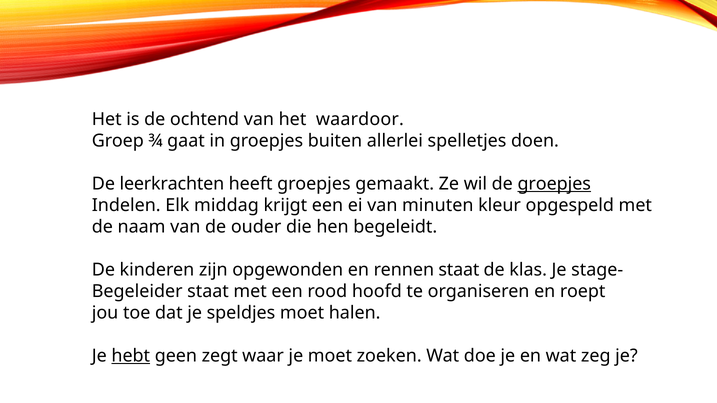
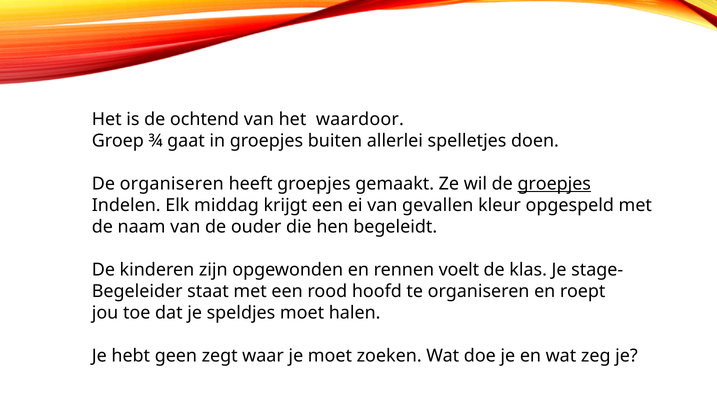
De leerkrachten: leerkrachten -> organiseren (172, 184)
minuten: minuten -> gevallen (438, 205)
rennen staat: staat -> voelt (459, 270)
hebt underline: present -> none (131, 356)
